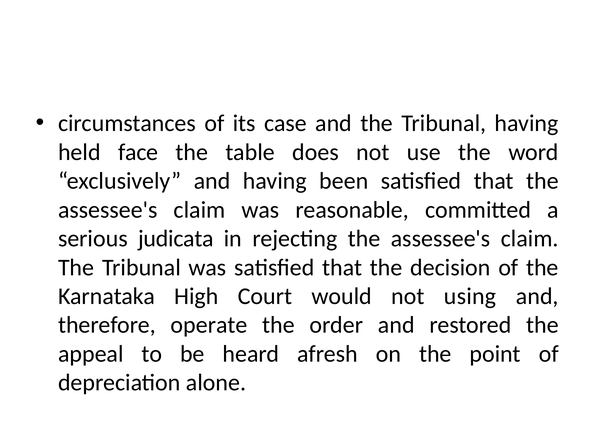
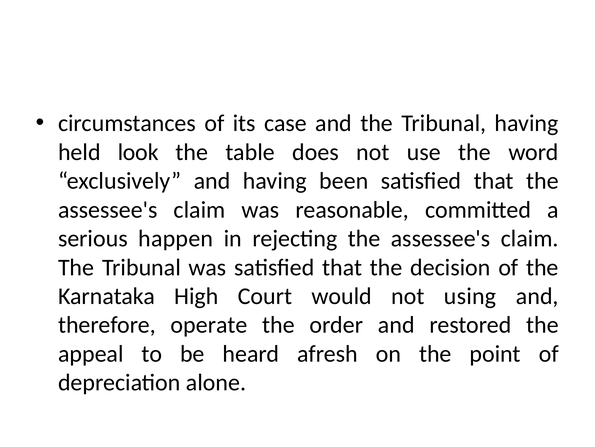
face: face -> look (138, 152)
judicata: judicata -> happen (176, 238)
